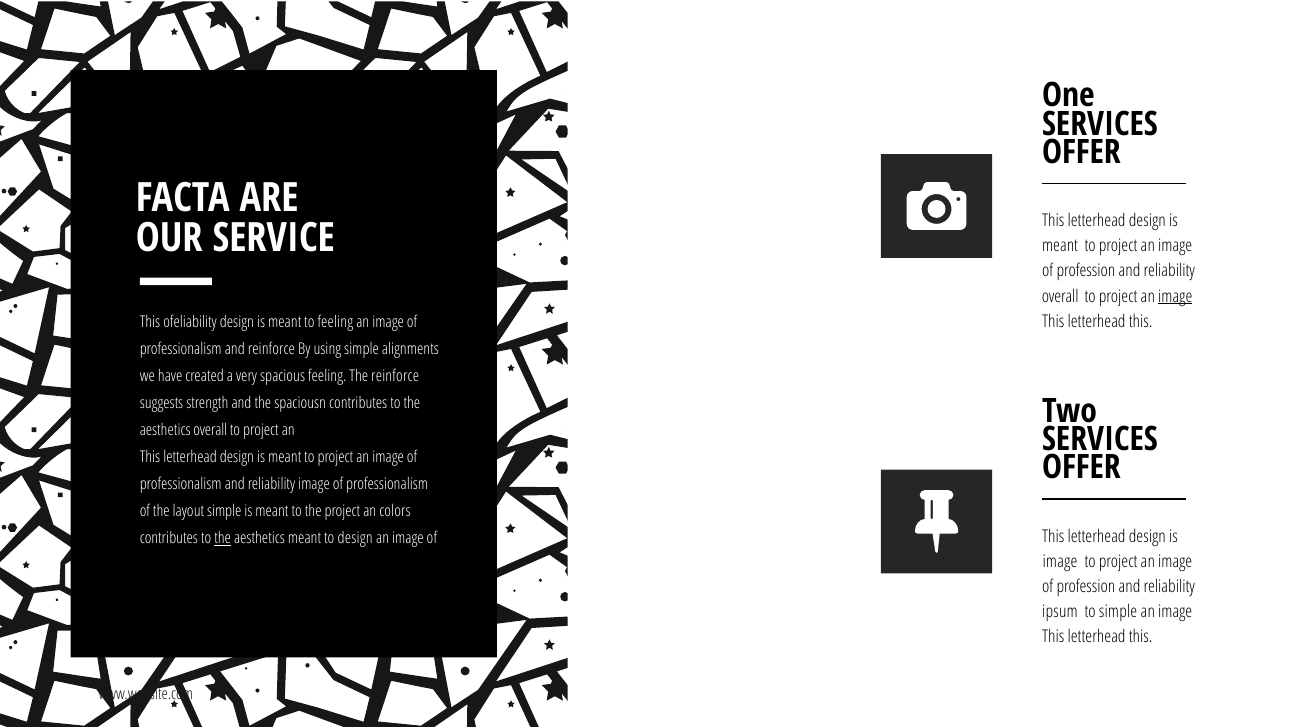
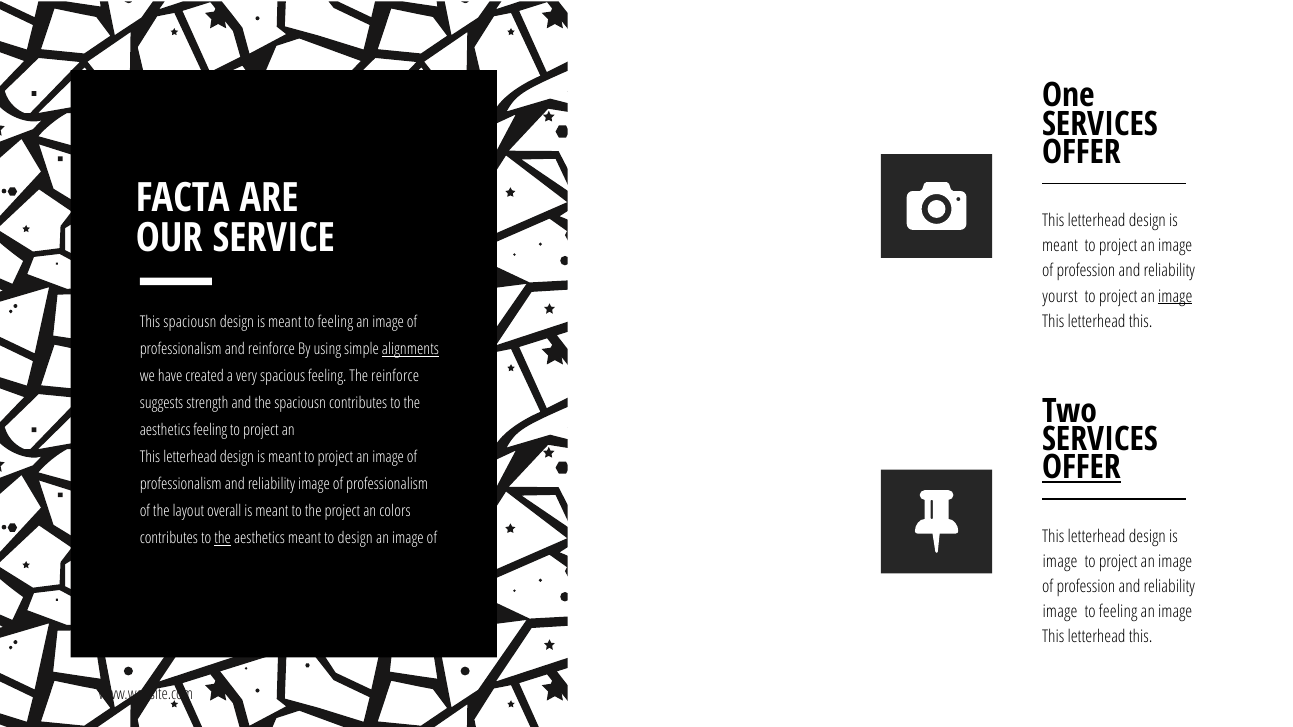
overall: overall -> yourst (1060, 297)
This ofeliability: ofeliability -> spaciousn (190, 323)
alignments underline: none -> present (410, 350)
aesthetics overall: overall -> feeling (210, 431)
OFFER underline: none -> present (1082, 468)
layout simple: simple -> overall (224, 511)
ipsum: ipsum -> image (1060, 612)
simple: simple -> feeling (1118, 612)
